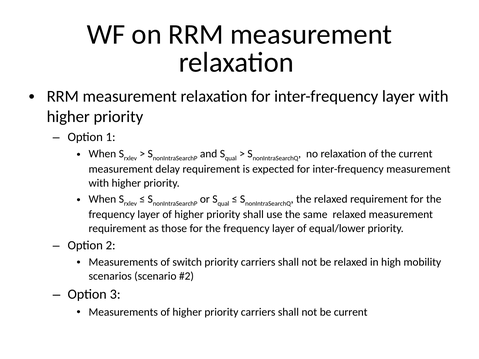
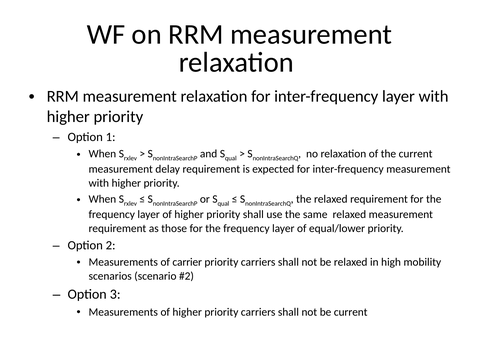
switch: switch -> carrier (187, 262)
